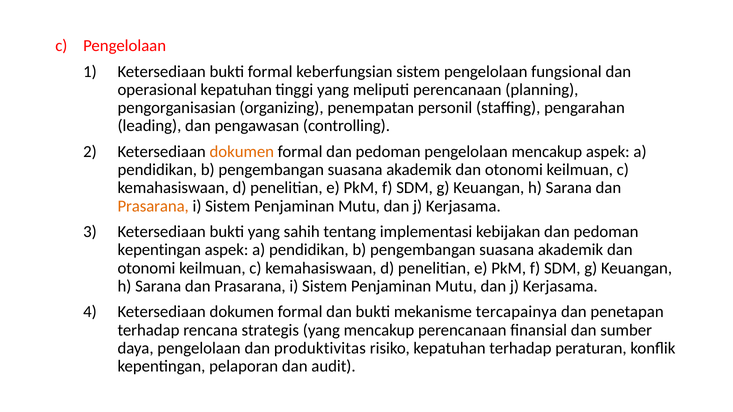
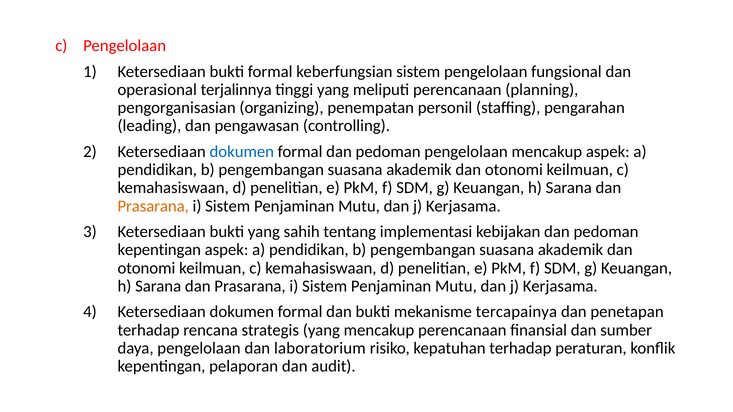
operasional kepatuhan: kepatuhan -> terjalinnya (236, 90)
dokumen colour: orange -> blue (242, 152)
produktivitas: produktivitas -> laboratorium (320, 348)
